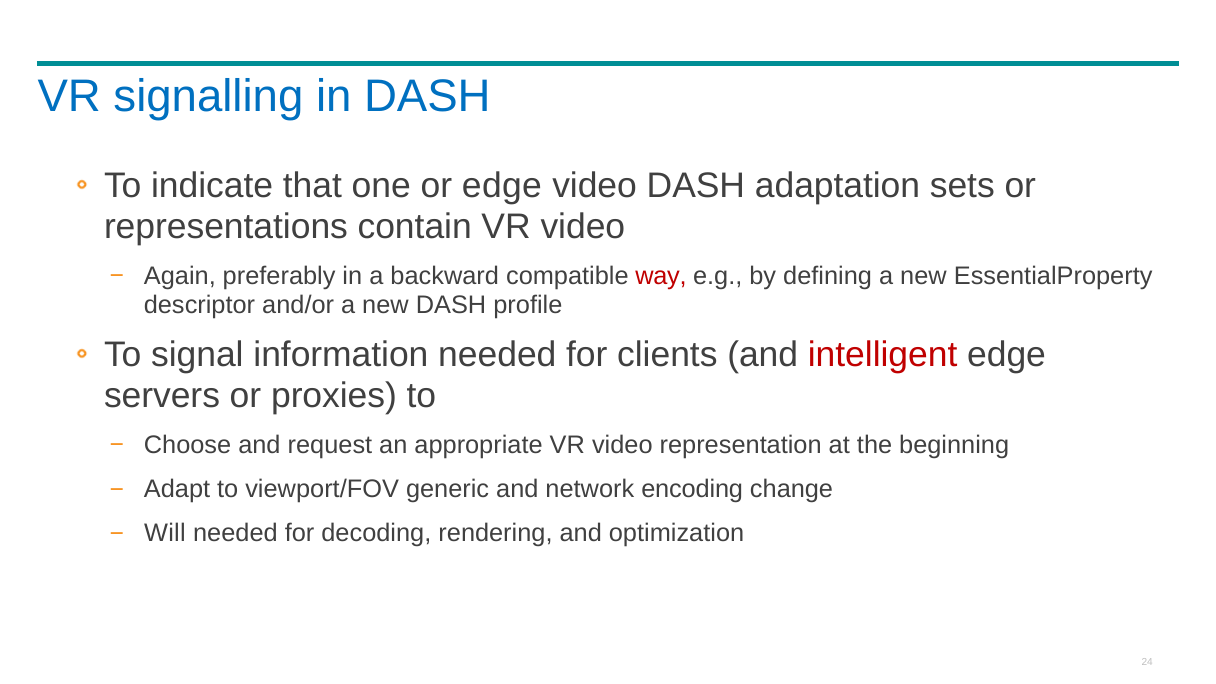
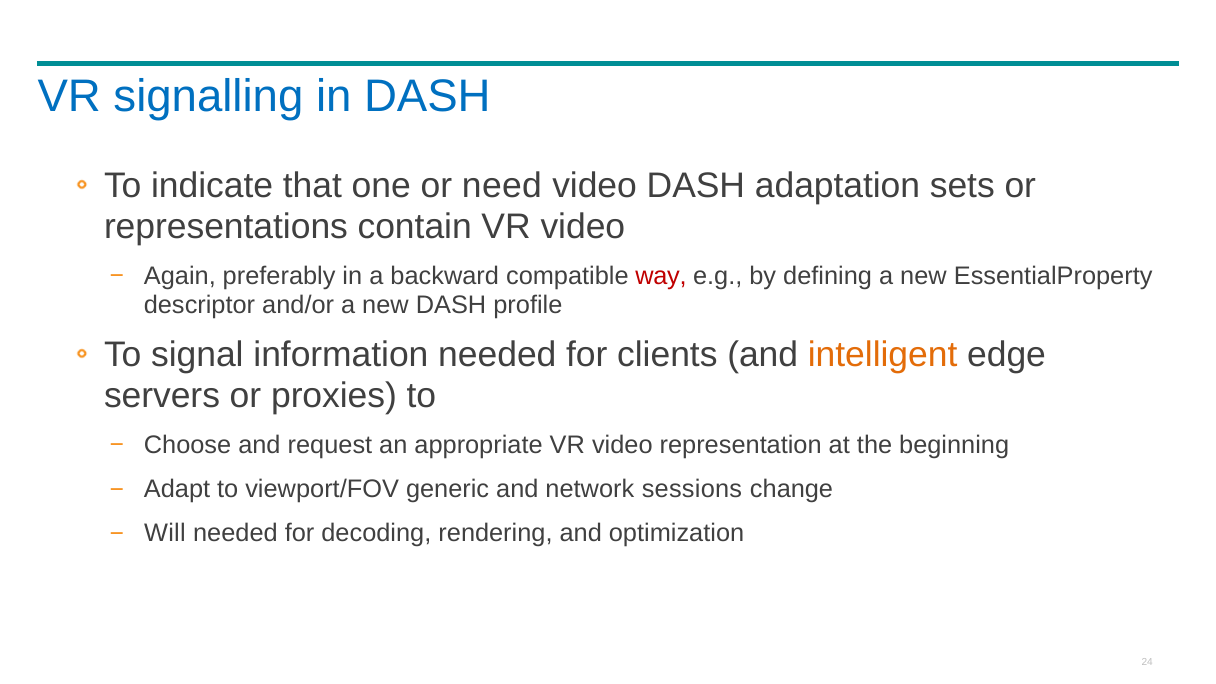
or edge: edge -> need (502, 186)
intelligent colour: red -> orange (883, 355)
encoding: encoding -> sessions (692, 489)
